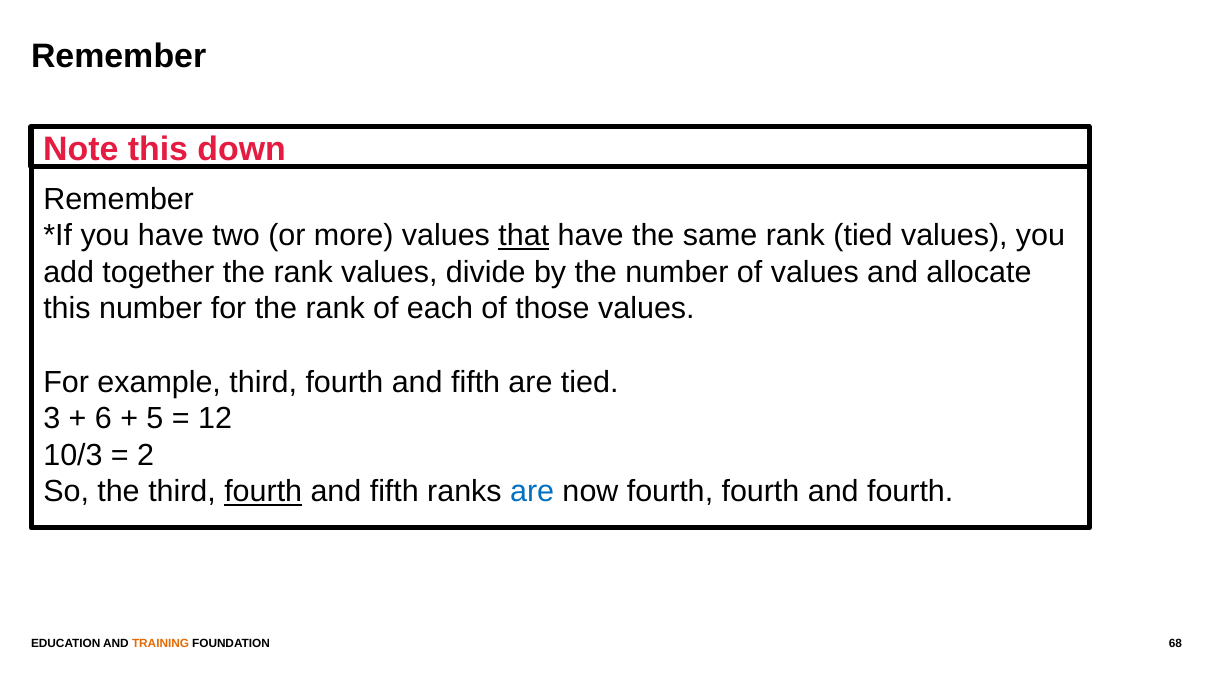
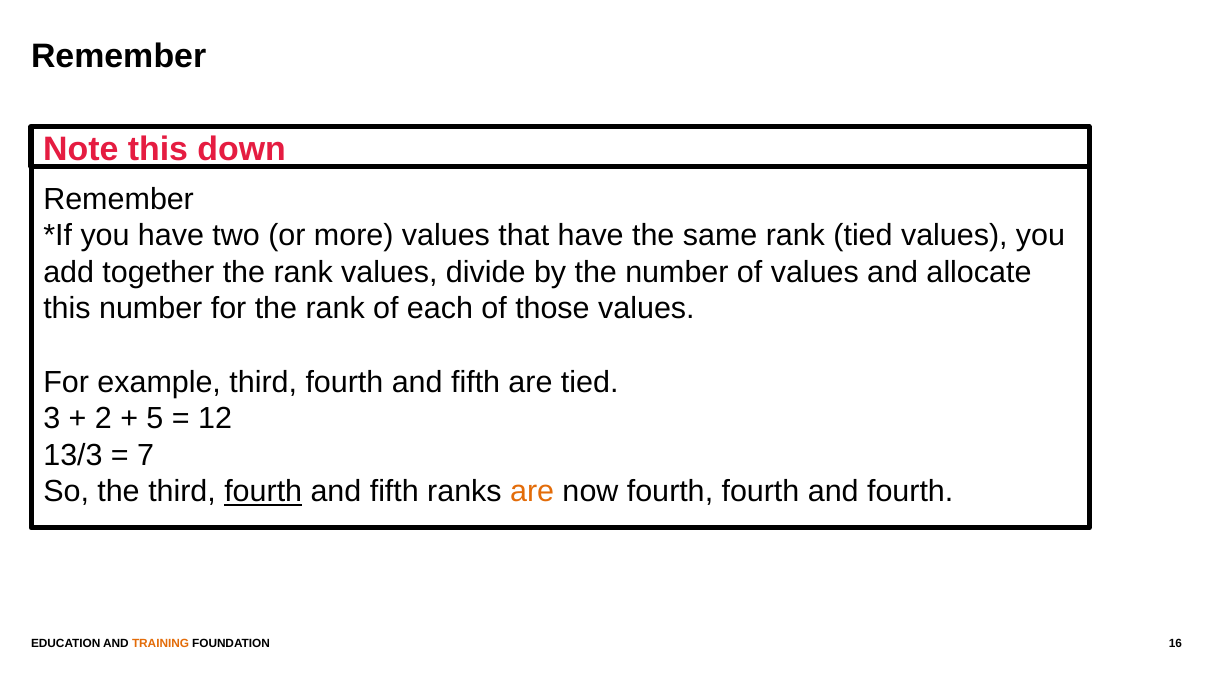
that underline: present -> none (524, 236)
6: 6 -> 2 (103, 419)
10/3: 10/3 -> 13/3 (73, 455)
2: 2 -> 7 (146, 455)
are colour: blue -> orange (532, 492)
68: 68 -> 16 (1176, 643)
